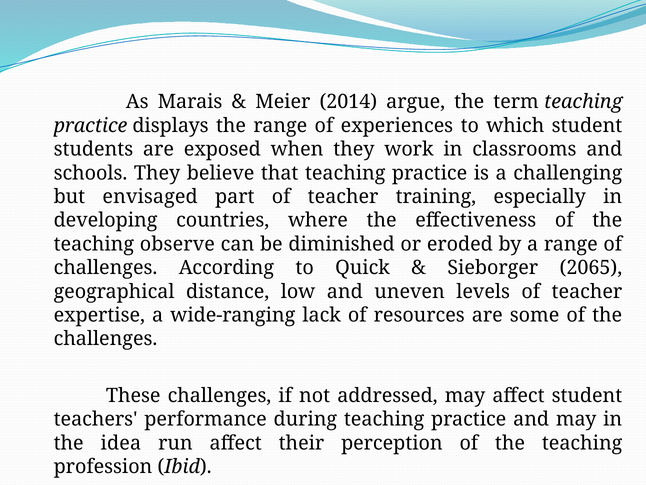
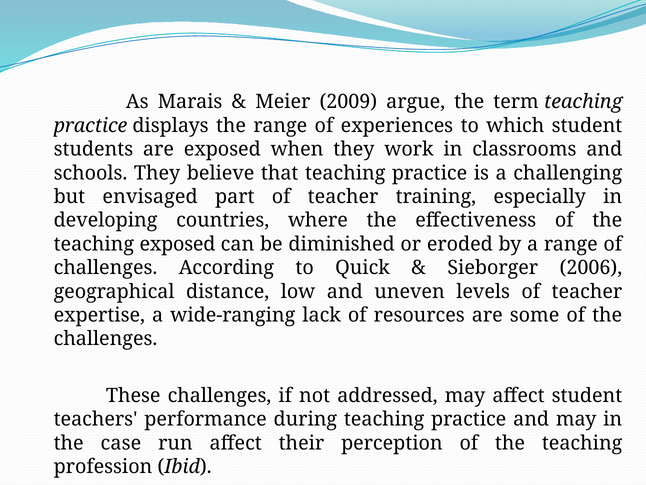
2014: 2014 -> 2009 (348, 102)
teaching observe: observe -> exposed (178, 244)
2065: 2065 -> 2006 (591, 268)
idea: idea -> case (121, 443)
